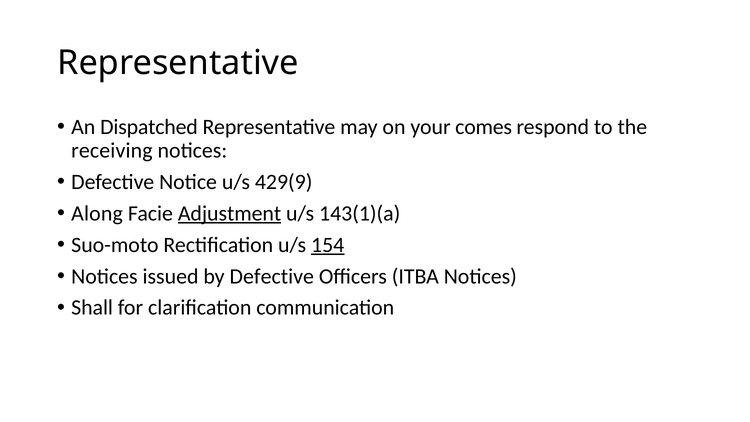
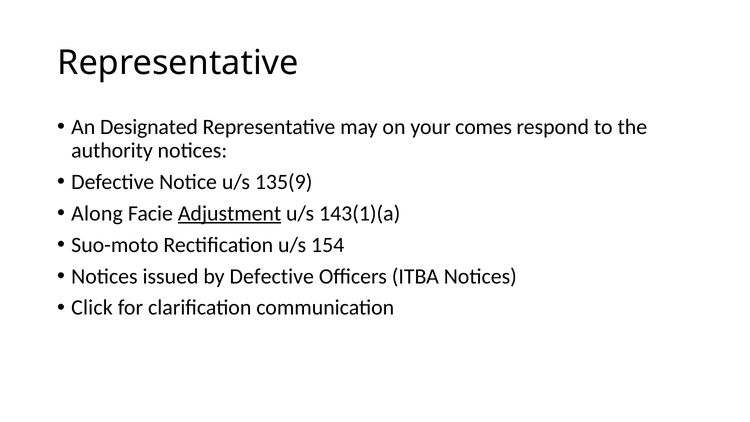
Dispatched: Dispatched -> Designated (149, 127)
receiving: receiving -> authority (112, 150)
429(9: 429(9 -> 135(9 (284, 182)
154 underline: present -> none (328, 245)
Shall: Shall -> Click (92, 308)
